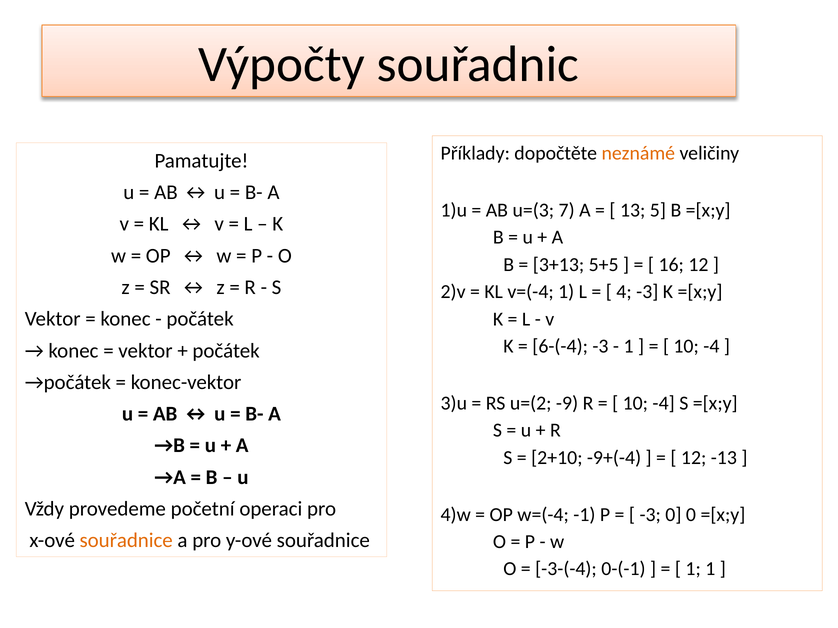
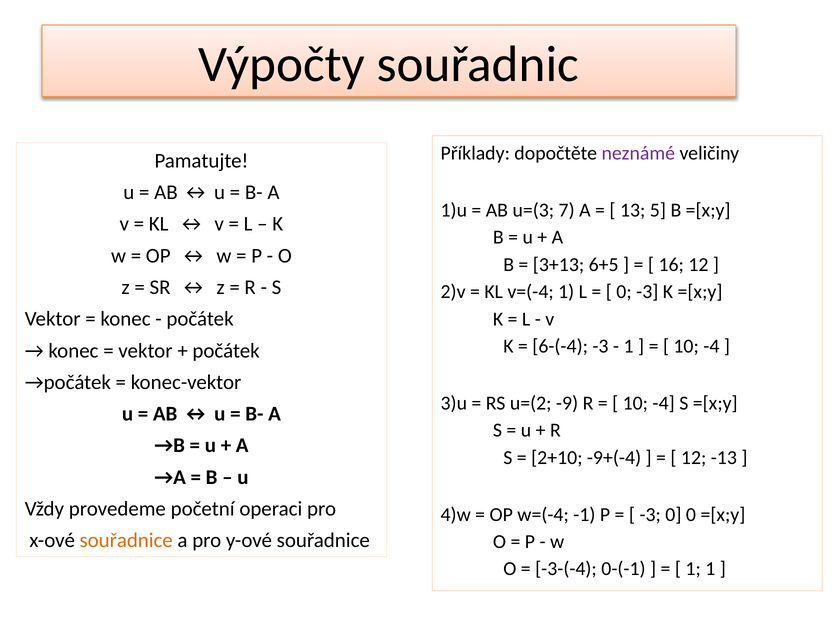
neznámé colour: orange -> purple (638, 154)
5+5: 5+5 -> 6+5 (604, 265)
4: 4 -> 0 (624, 292)
